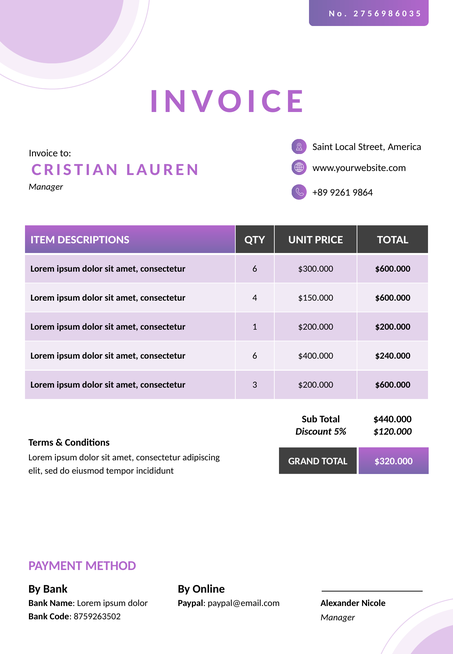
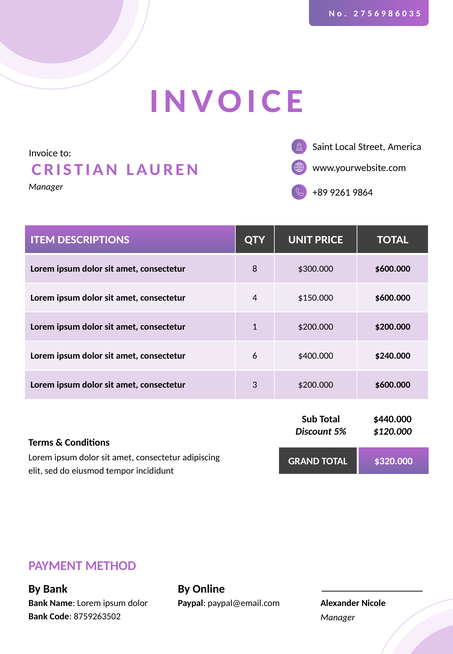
6: 6 -> 8 (255, 269)
